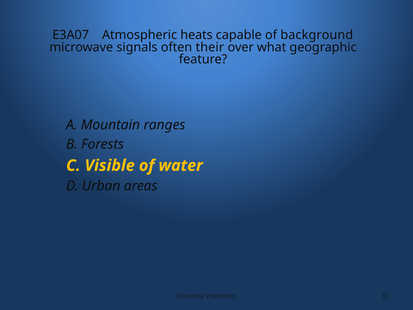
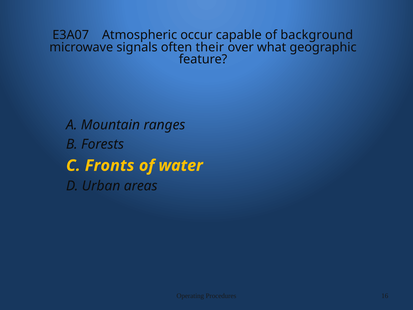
heats: heats -> occur (197, 35)
Visible: Visible -> Fronts (110, 165)
